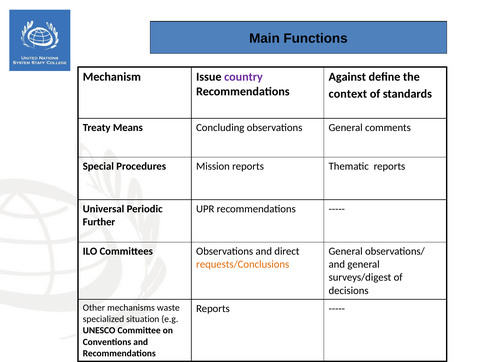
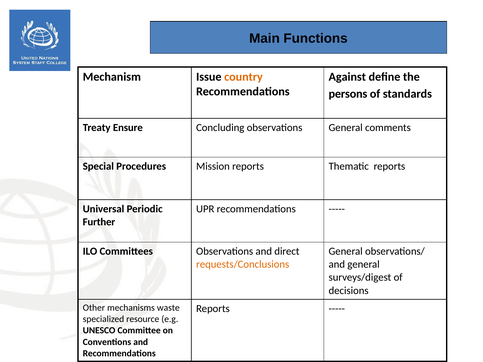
country colour: purple -> orange (243, 77)
context: context -> persons (348, 94)
Means: Means -> Ensure (128, 128)
situation: situation -> resource (143, 319)
